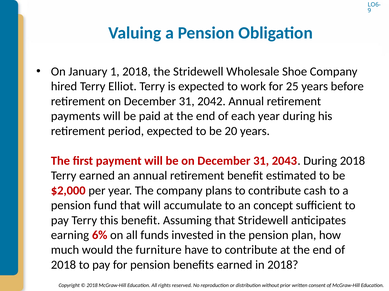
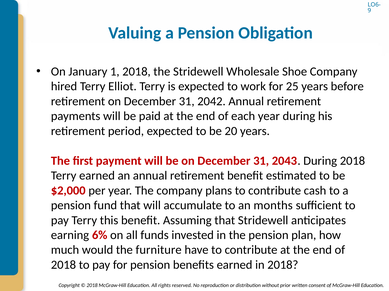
concept: concept -> months (273, 206)
